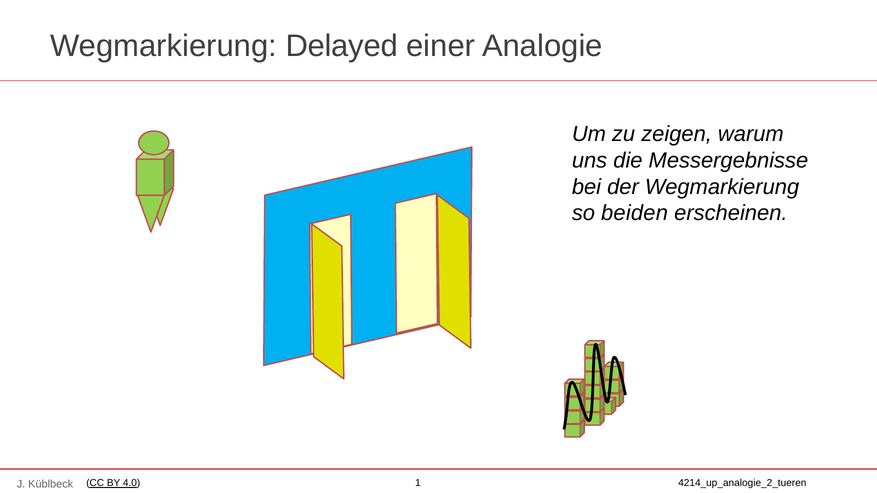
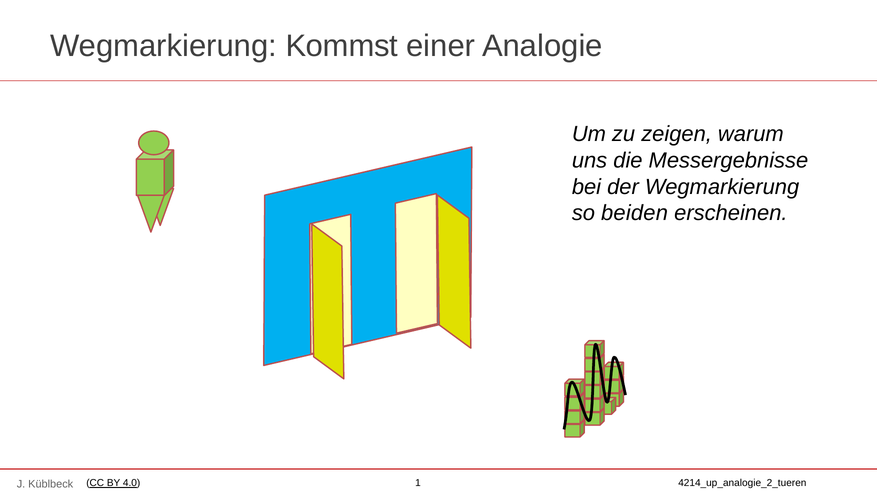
Delayed: Delayed -> Kommst (342, 46)
